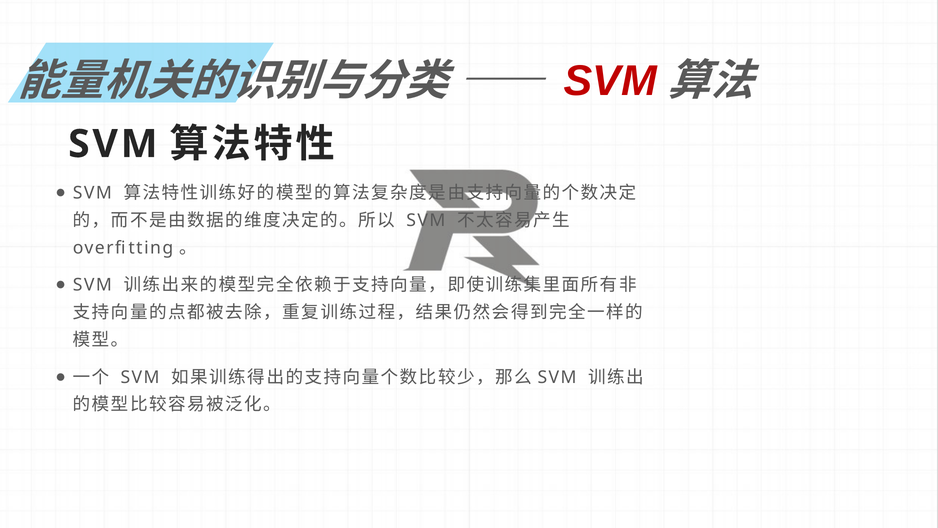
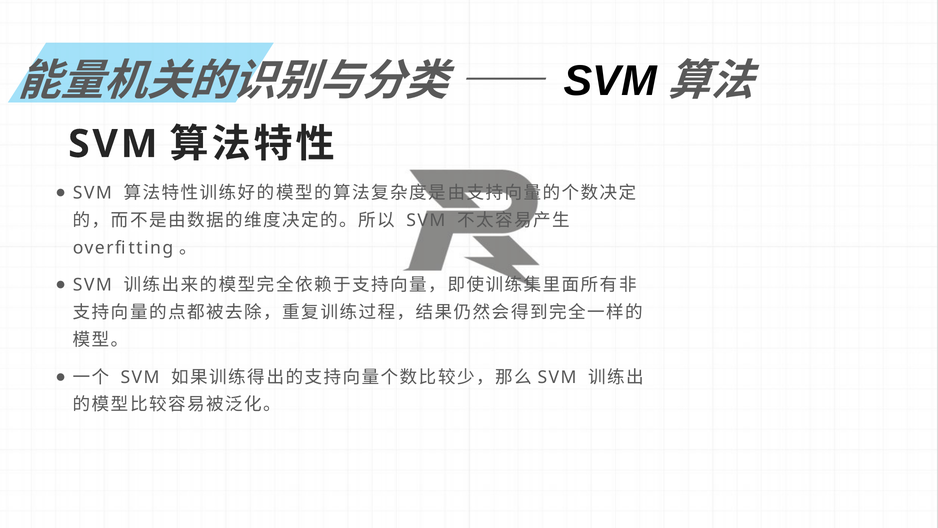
SVM colour: red -> black (610, 81)
